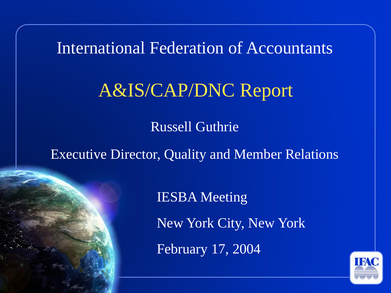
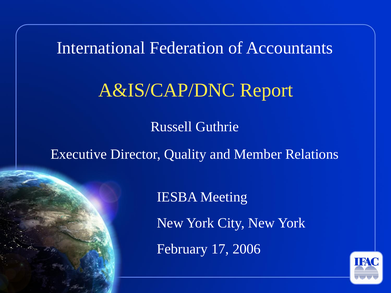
2004: 2004 -> 2006 (247, 249)
